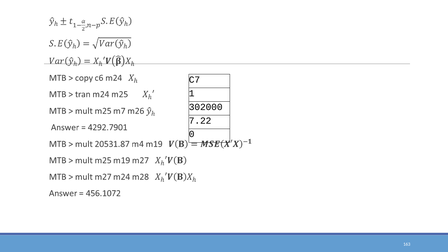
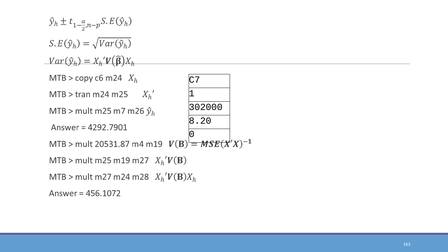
7.22: 7.22 -> 8.20 (200, 121)
